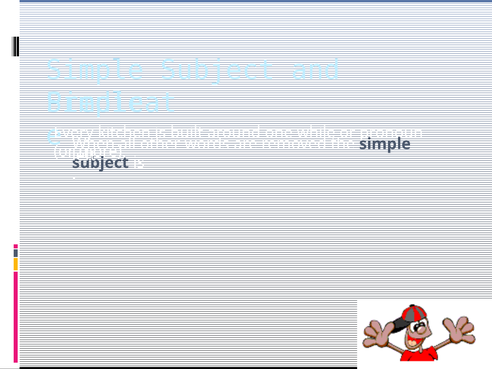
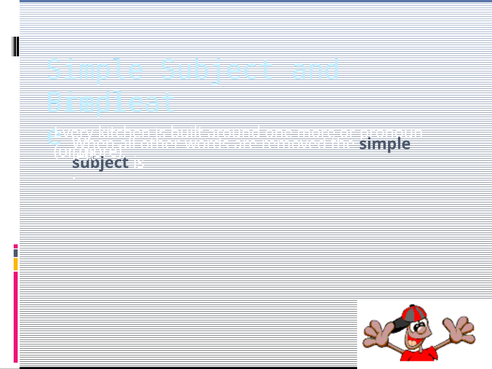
one while: while -> more (316, 133)
